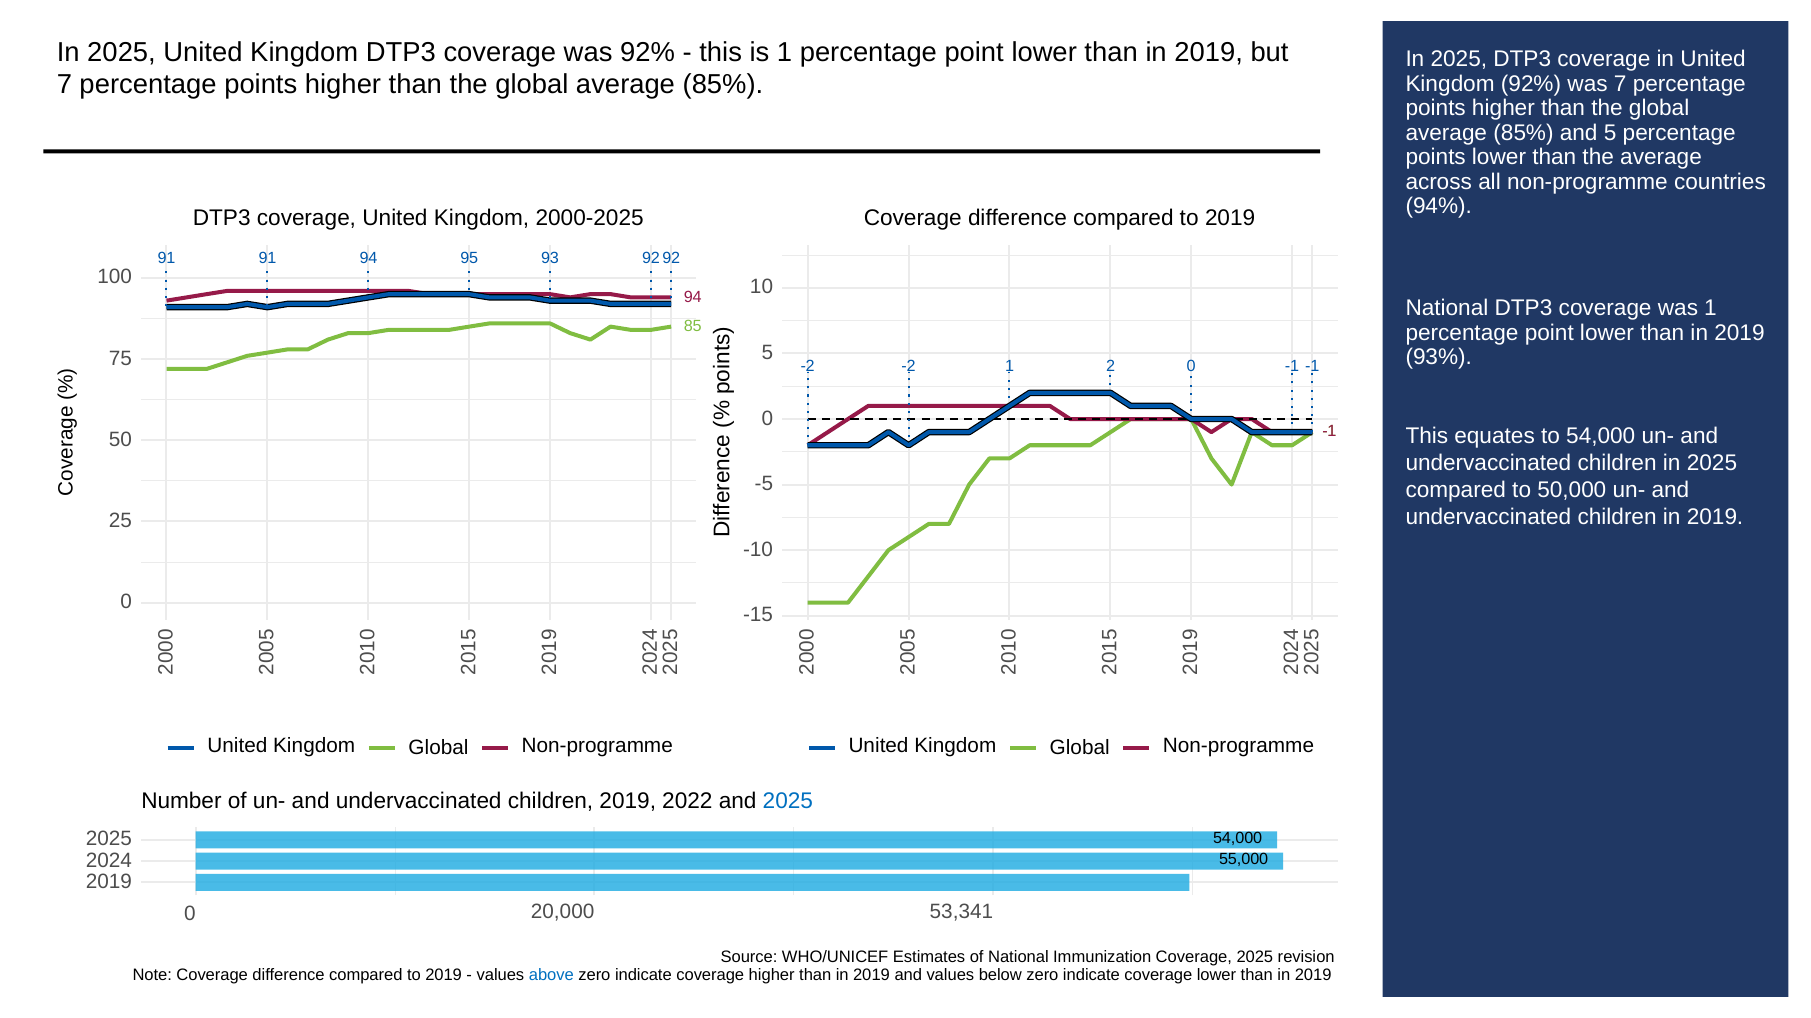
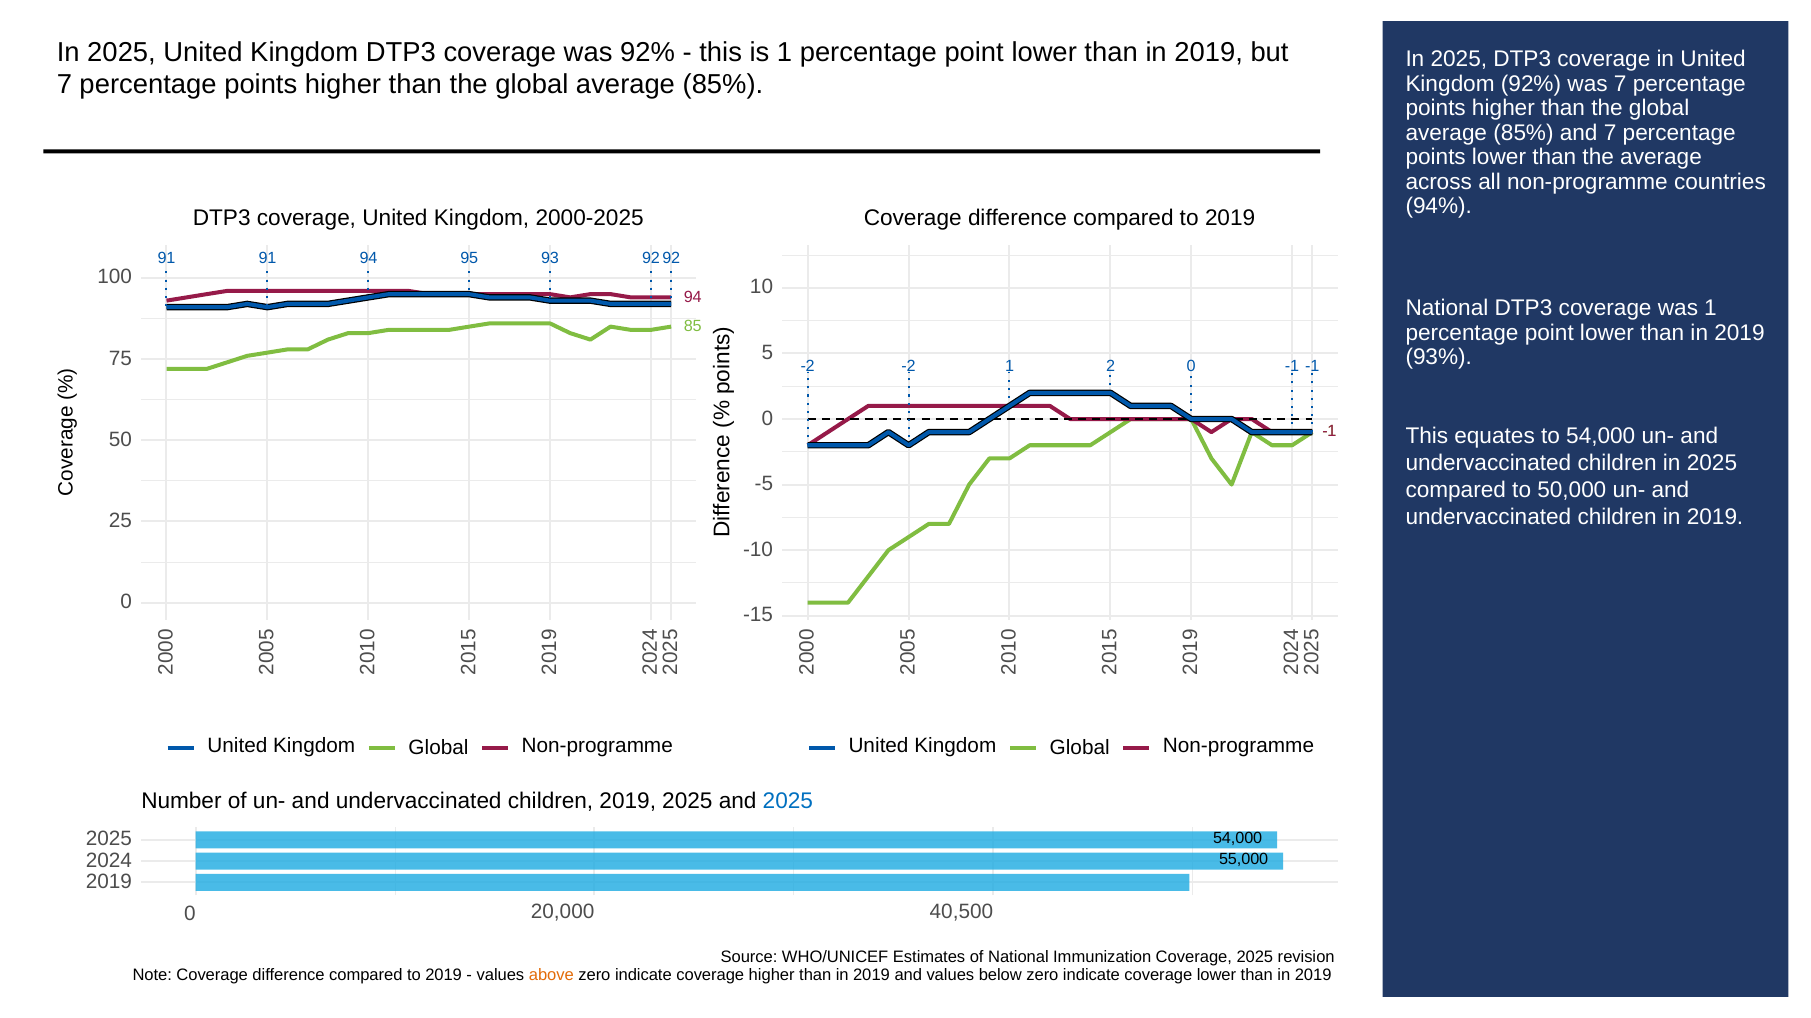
and 5: 5 -> 7 (1610, 133)
2019 2022: 2022 -> 2025 (687, 802)
53,341: 53,341 -> 40,500 (961, 913)
above colour: blue -> orange (551, 975)
